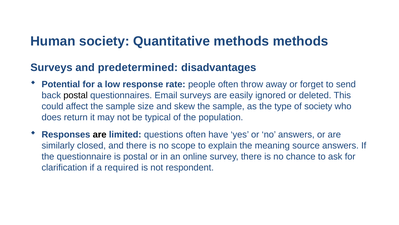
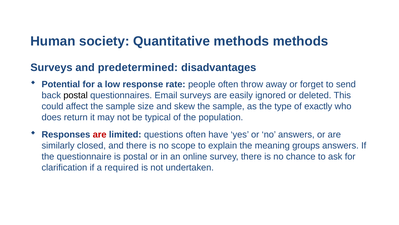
of society: society -> exactly (318, 106)
are colour: black -> red (100, 134)
source: source -> groups (306, 145)
respondent: respondent -> undertaken (190, 167)
